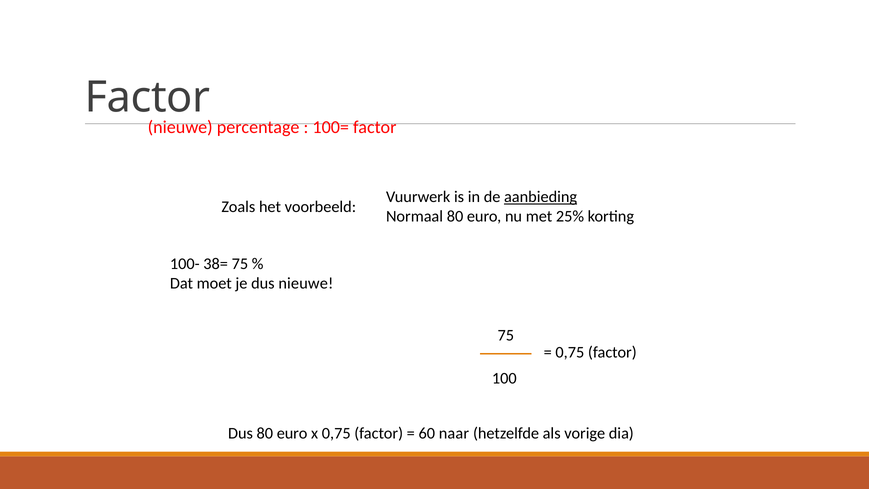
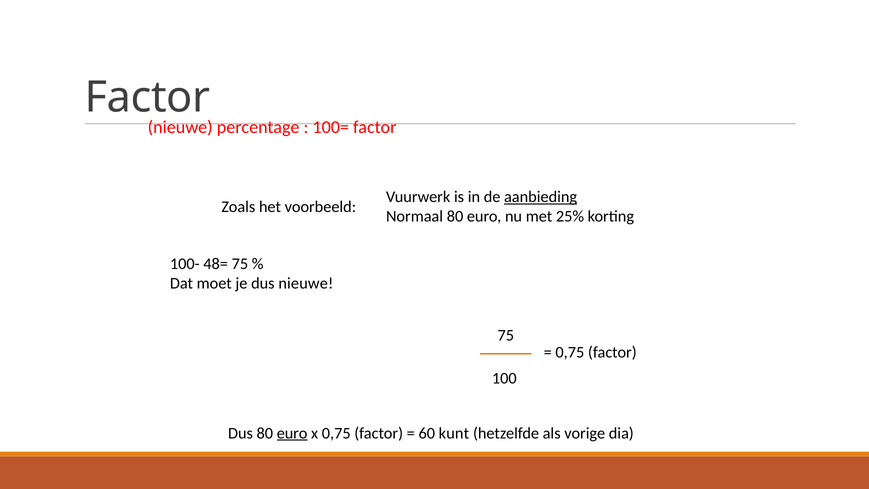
38=: 38= -> 48= (216, 264)
euro underline: none -> present (292, 433)
naar: naar -> kunt (454, 433)
